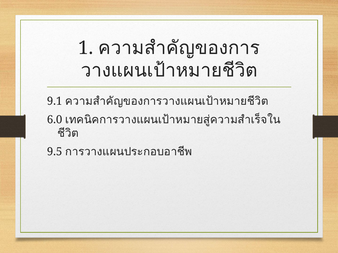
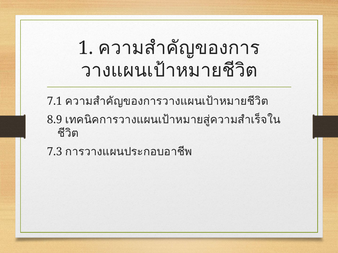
9.1: 9.1 -> 7.1 (55, 101)
6.0: 6.0 -> 8.9 (55, 120)
9.5: 9.5 -> 7.3 (55, 152)
